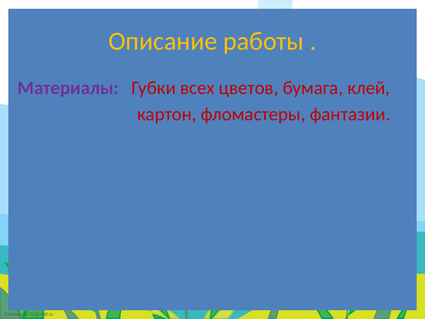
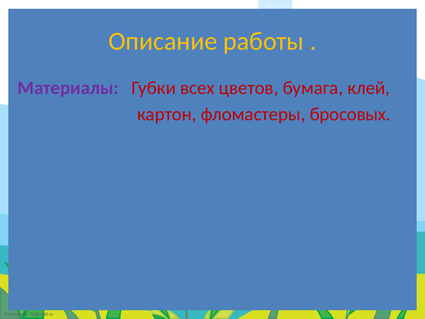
фантазии: фантазии -> бросовых (350, 114)
